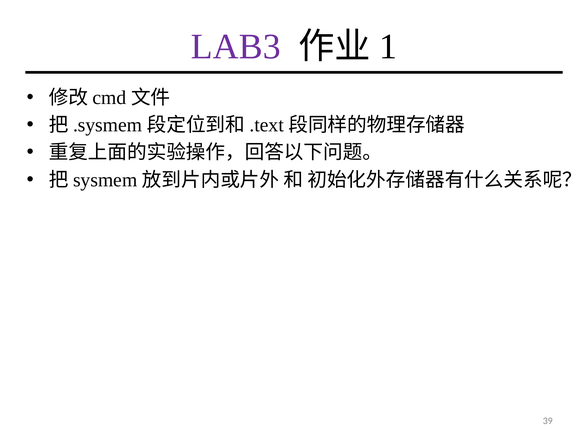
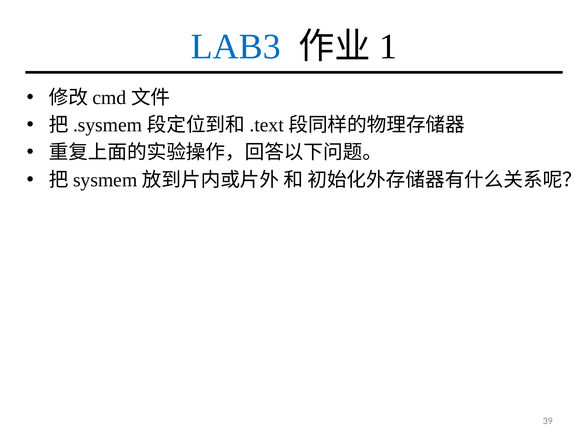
LAB3 colour: purple -> blue (236, 47)
